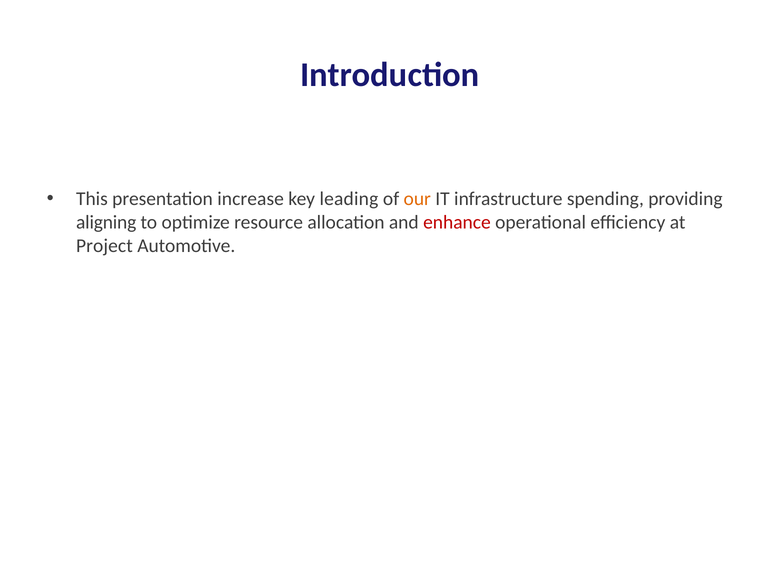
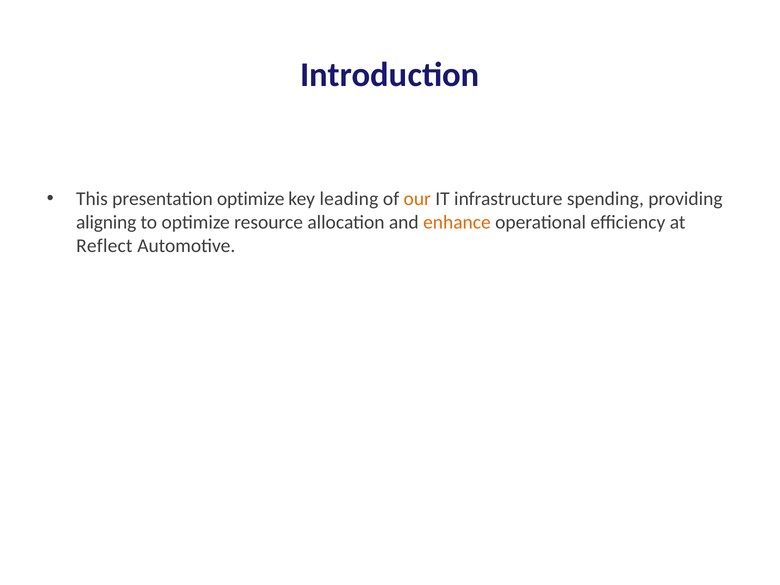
presentation increase: increase -> optimize (251, 199)
enhance colour: red -> orange (457, 222)
Project: Project -> Reflect (104, 246)
